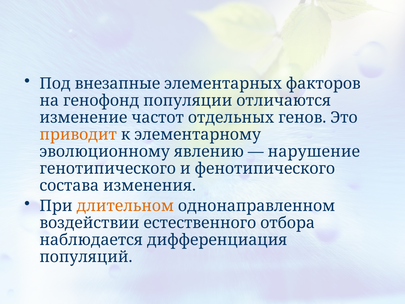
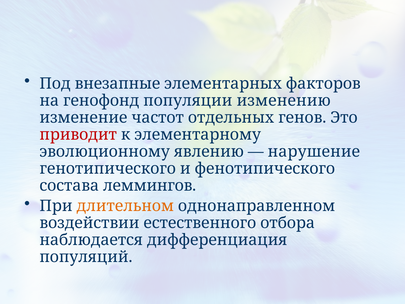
отличаются: отличаются -> изменению (284, 100)
приводит colour: orange -> red (78, 134)
изменения: изменения -> леммингов (150, 186)
